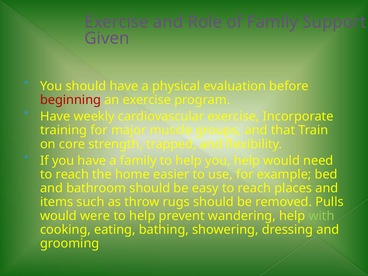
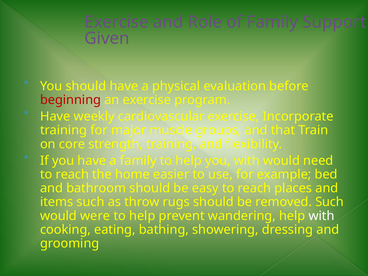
strength trapped: trapped -> training (171, 144)
you help: help -> with (247, 161)
removed Pulls: Pulls -> Such (330, 202)
with colour: light green -> white (322, 216)
